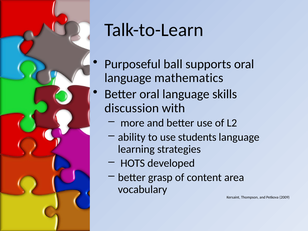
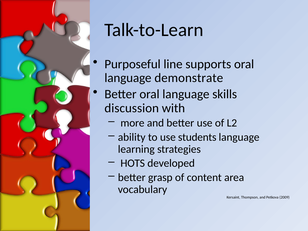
ball: ball -> line (173, 64)
mathematics: mathematics -> demonstrate (189, 78)
